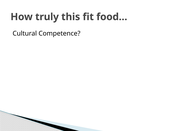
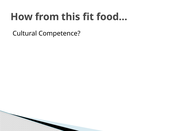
truly: truly -> from (47, 17)
